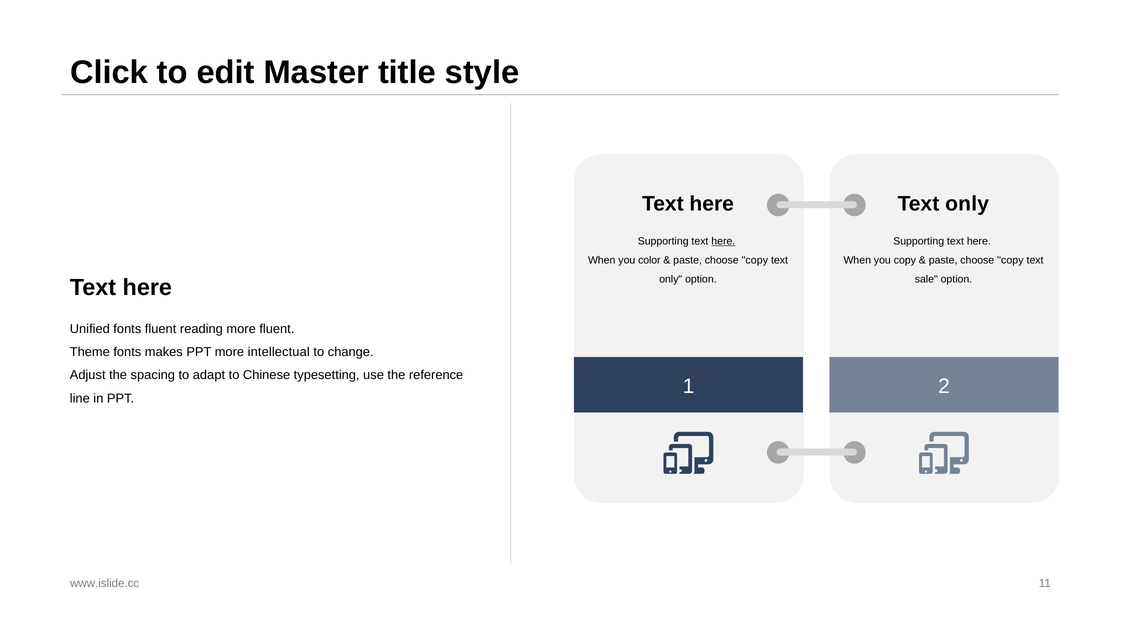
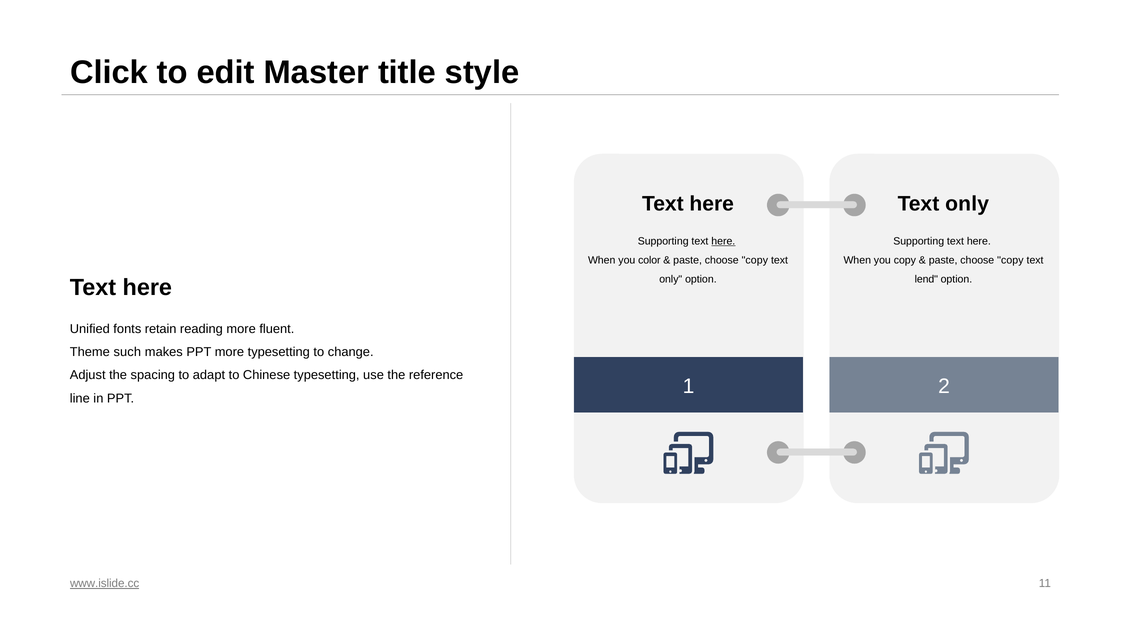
sale: sale -> lend (926, 279)
fonts fluent: fluent -> retain (161, 329)
Theme fonts: fonts -> such (127, 352)
more intellectual: intellectual -> typesetting (279, 352)
www.islide.cc underline: none -> present (105, 584)
